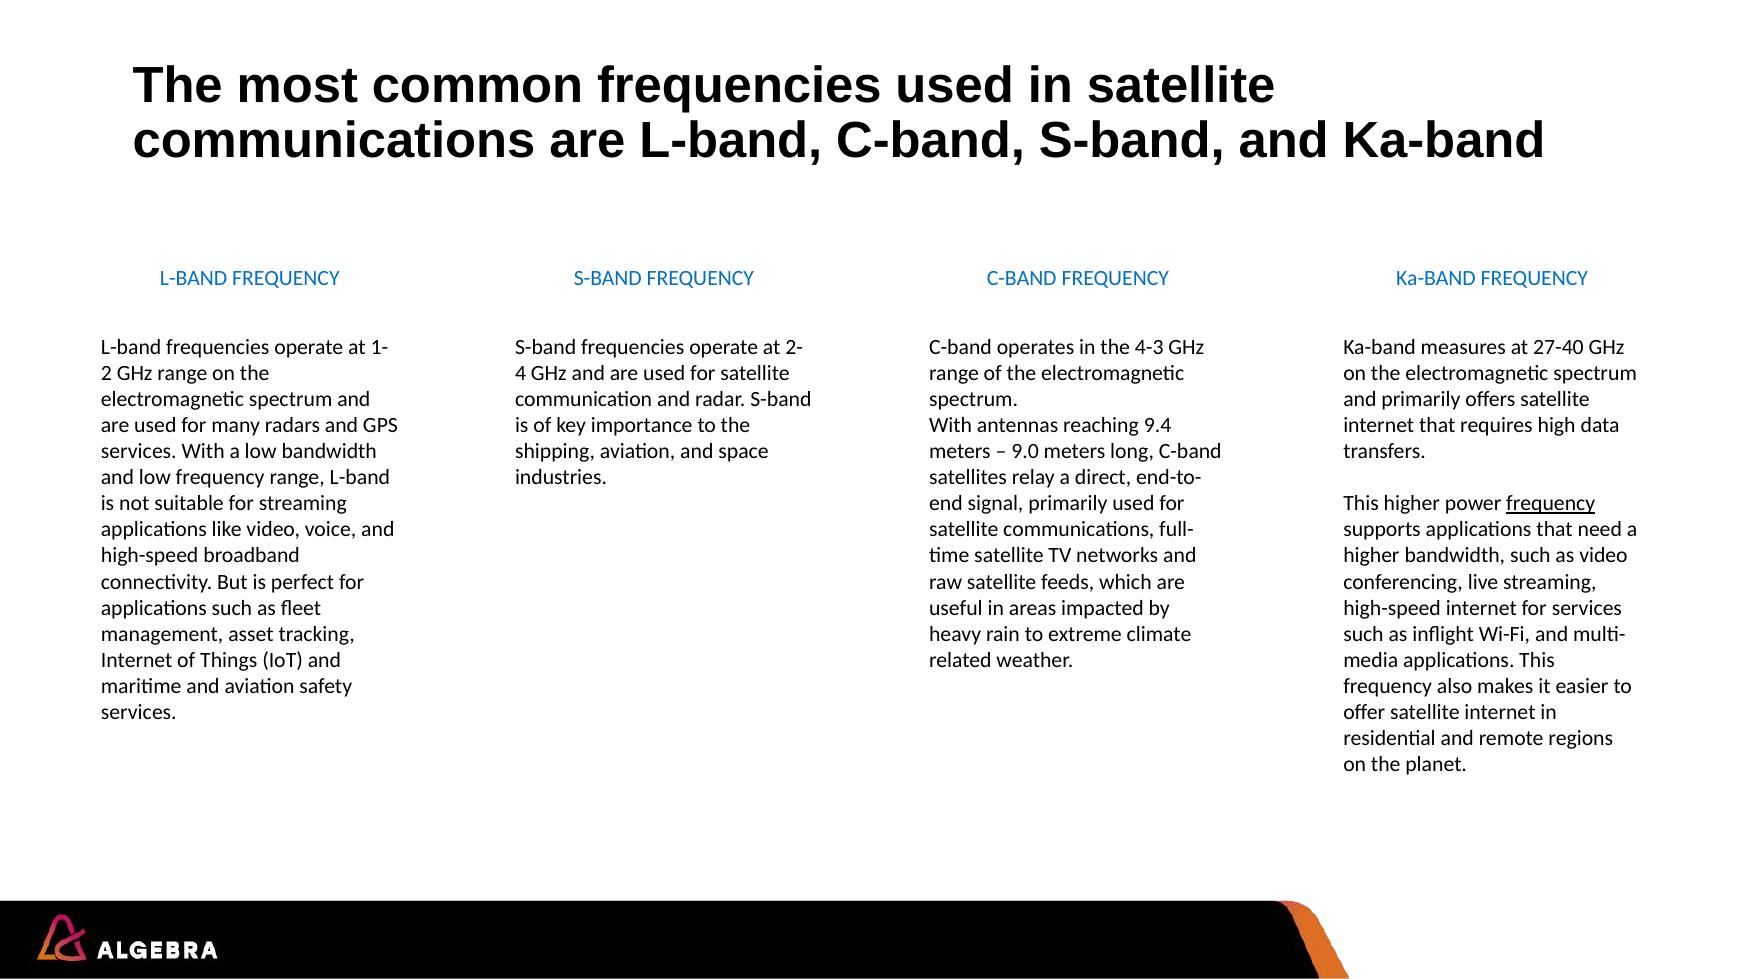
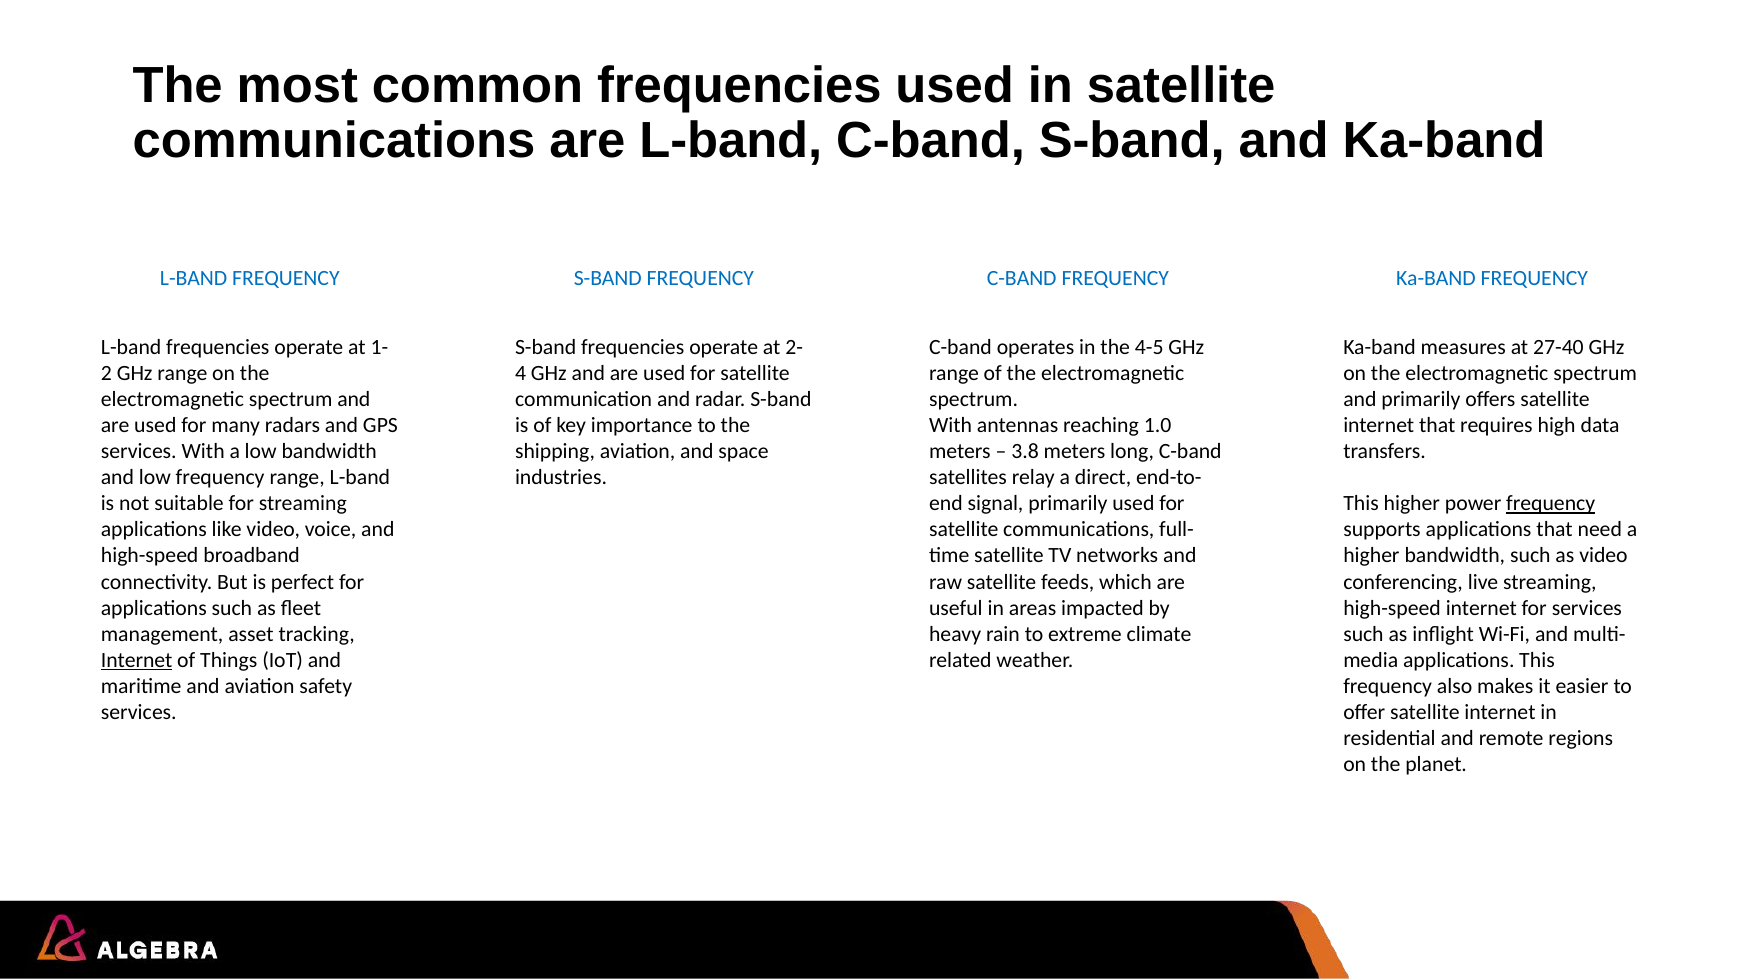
4-3: 4-3 -> 4-5 (1149, 347)
9.4: 9.4 -> 1.0 (1158, 425)
9.0: 9.0 -> 3.8 (1025, 451)
Internet underline: none -> present (137, 660)
